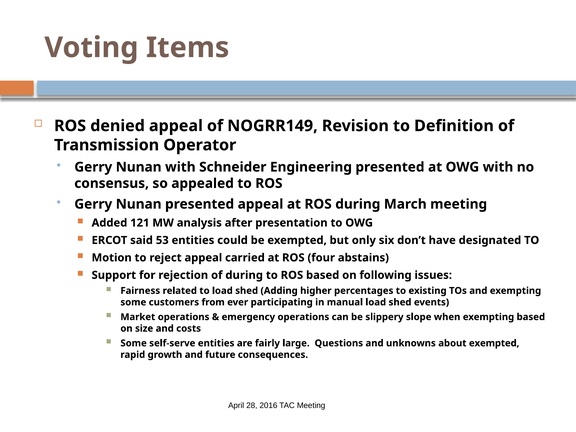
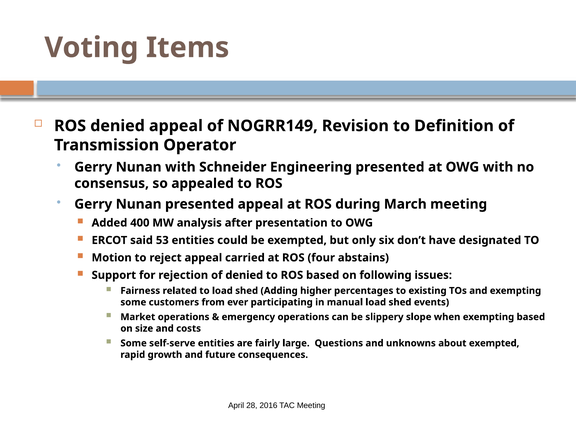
121: 121 -> 400 (140, 223)
of during: during -> denied (244, 275)
